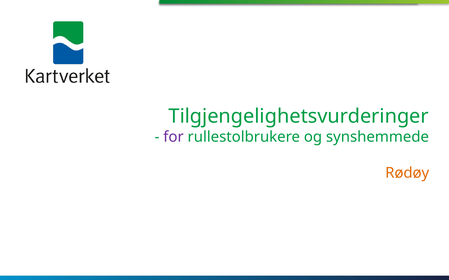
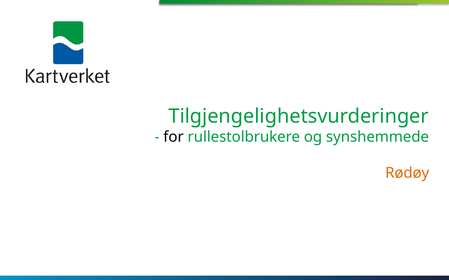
for colour: purple -> black (174, 137)
